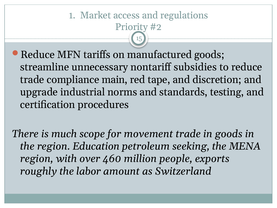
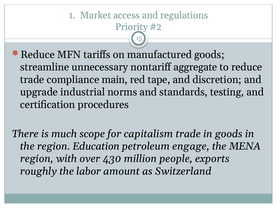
subsidies: subsidies -> aggregate (195, 67)
movement: movement -> capitalism (148, 134)
seeking: seeking -> engage (191, 146)
460: 460 -> 430 (112, 159)
